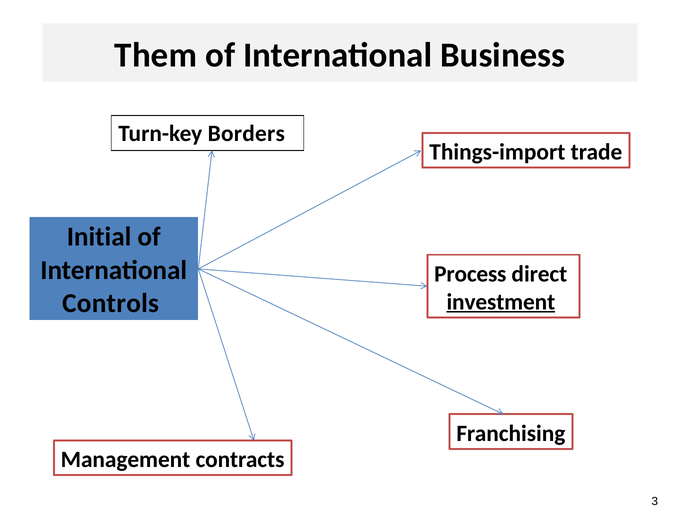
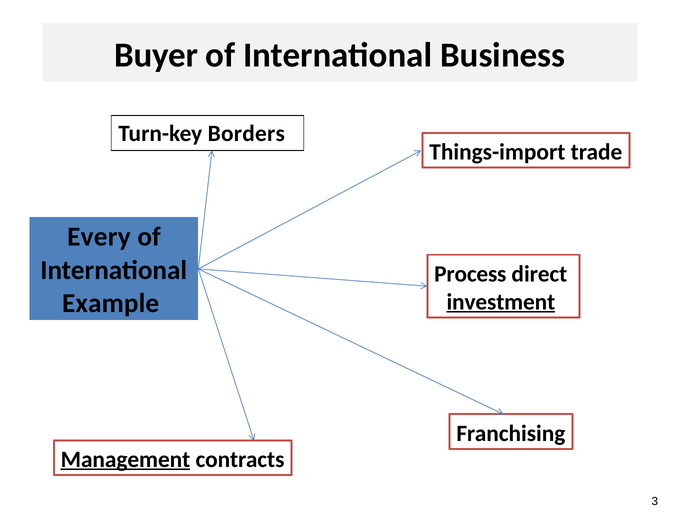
Them: Them -> Buyer (156, 55)
Initial: Initial -> Every (99, 237)
Controls: Controls -> Example (111, 303)
Management underline: none -> present (125, 459)
